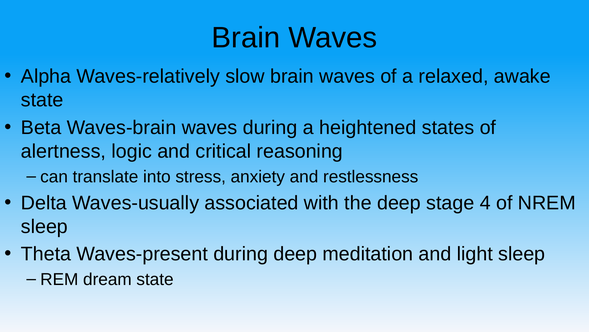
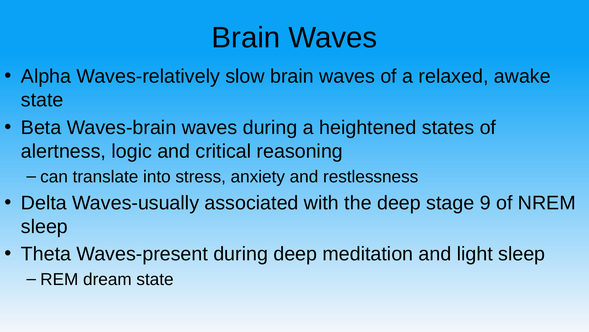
4: 4 -> 9 (485, 202)
